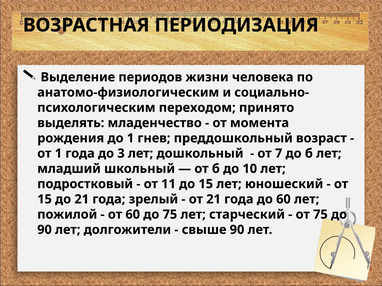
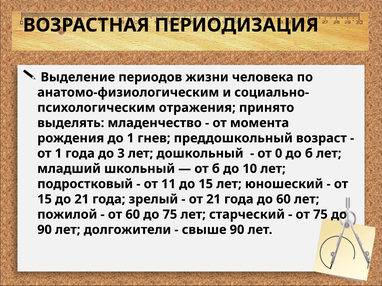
переходом: переходом -> отражения (197, 108)
7: 7 -> 0 (279, 154)
